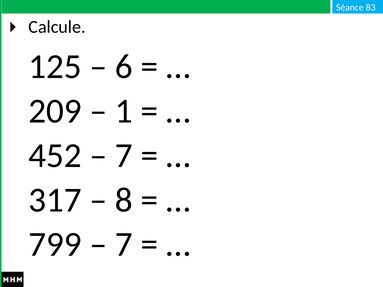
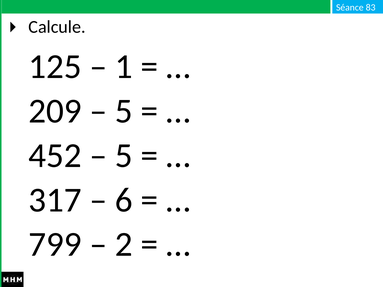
6: 6 -> 1 (124, 67)
1: 1 -> 5 (124, 111)
7: 7 -> 5 (124, 156)
8: 8 -> 6 (124, 200)
7: 7 -> 2 (124, 245)
